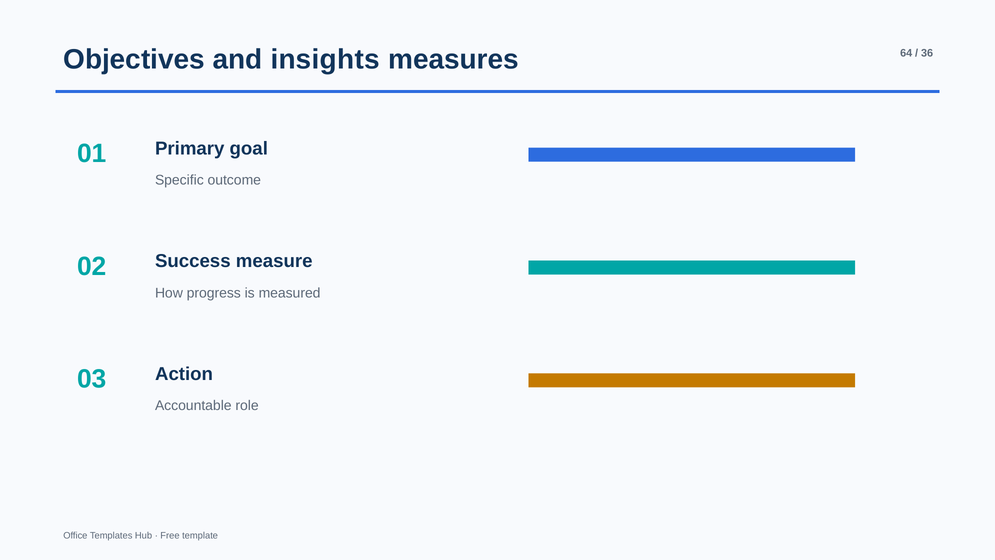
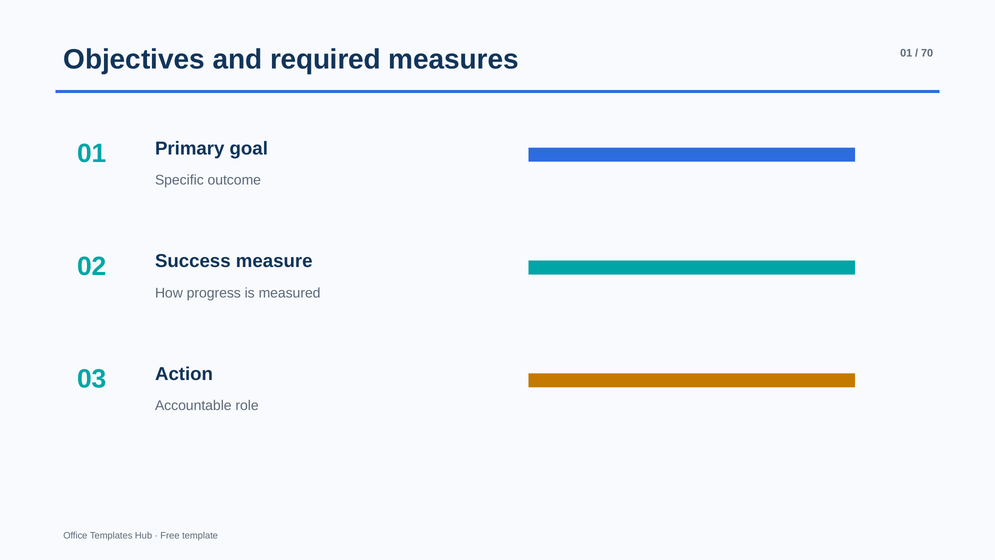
insights: insights -> required (325, 60)
measures 64: 64 -> 01 (906, 53)
36: 36 -> 70 (927, 53)
